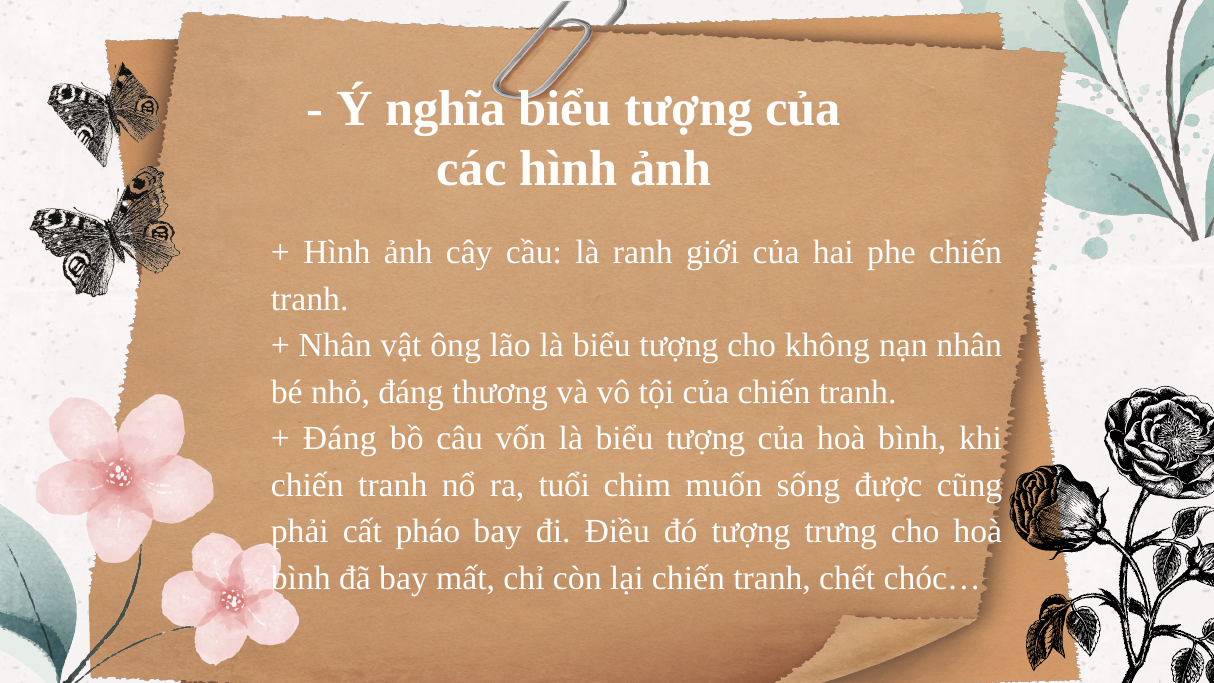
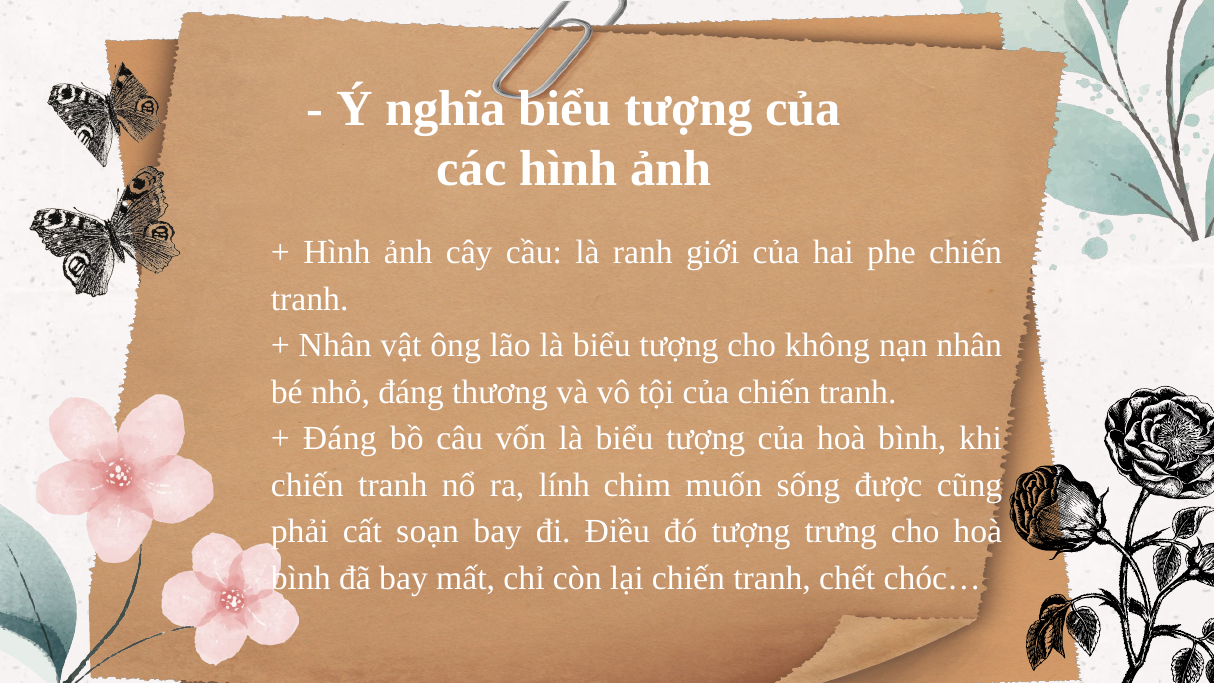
tuổi: tuổi -> lính (564, 485)
pháo: pháo -> soạn (428, 532)
